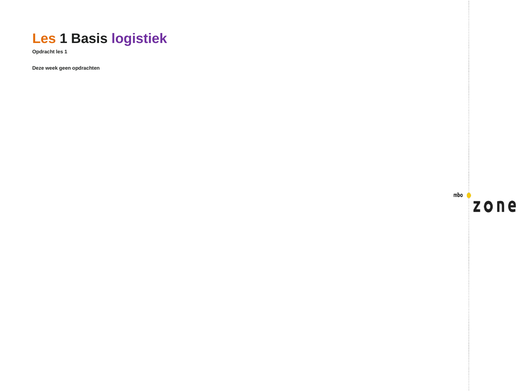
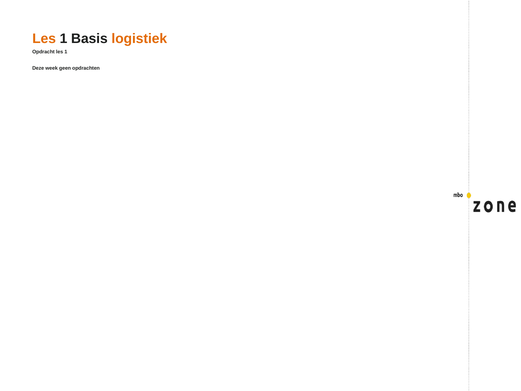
logistiek colour: purple -> orange (139, 39)
